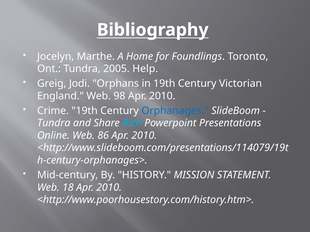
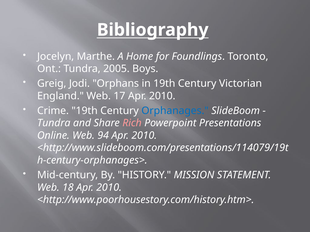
Help: Help -> Boys (145, 69)
98: 98 -> 17 (119, 96)
Rich colour: light blue -> pink (132, 123)
86: 86 -> 94 (103, 136)
